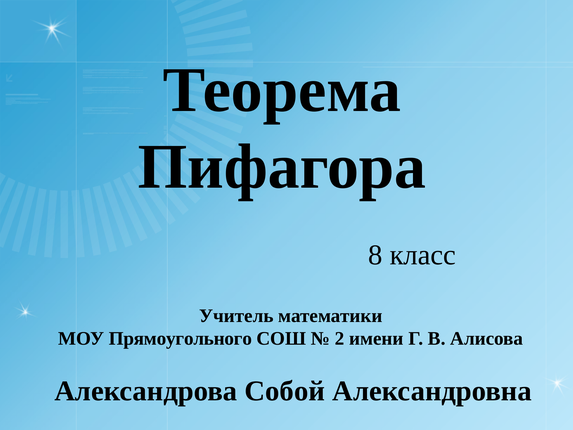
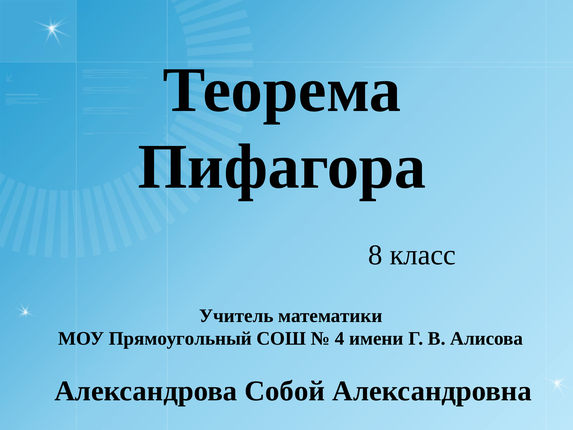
Прямоугольного: Прямоугольного -> Прямоугольный (180, 338)
2: 2 -> 4 (340, 338)
